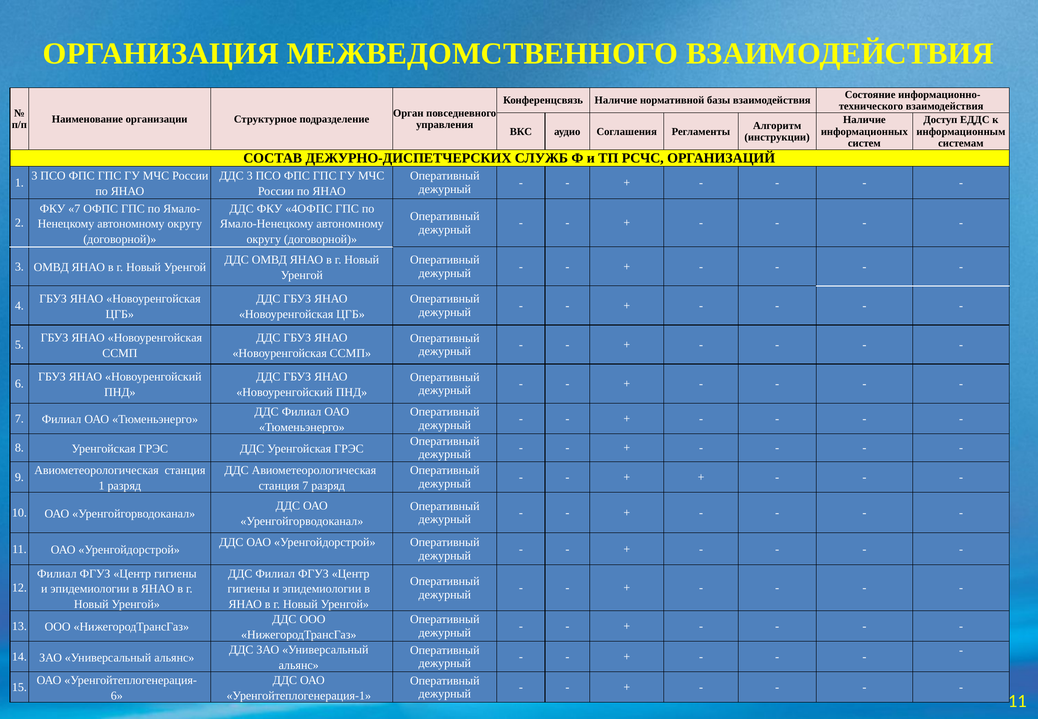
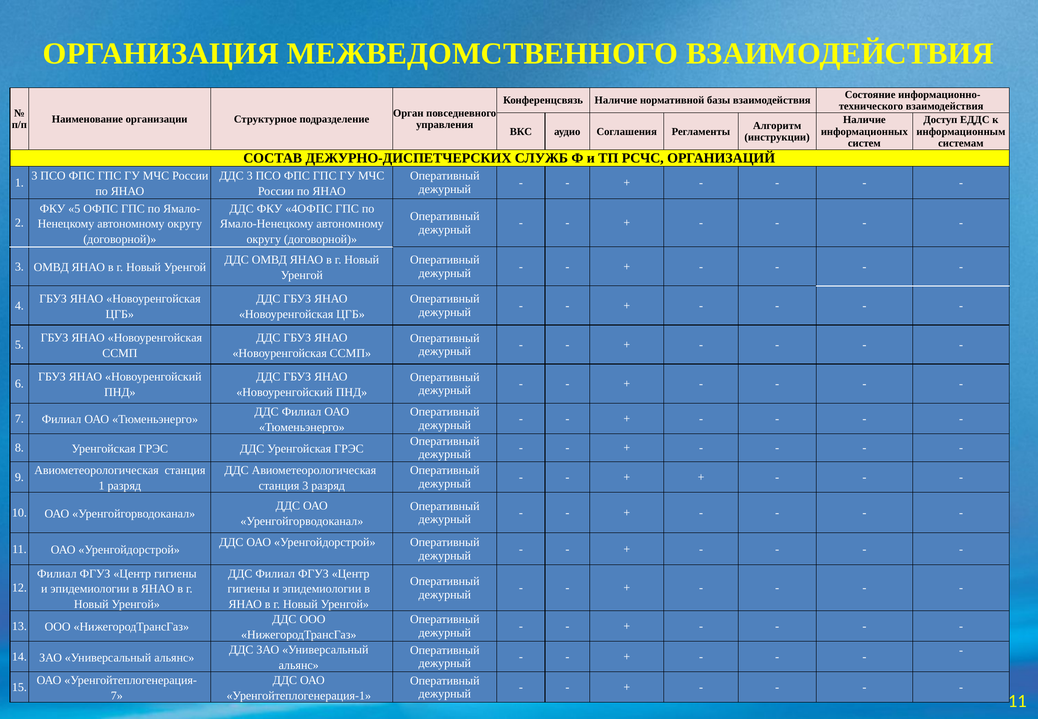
ФКУ 7: 7 -> 5 (74, 209)
станция 7: 7 -> 3 (305, 485)
6: 6 -> 7 (117, 695)
